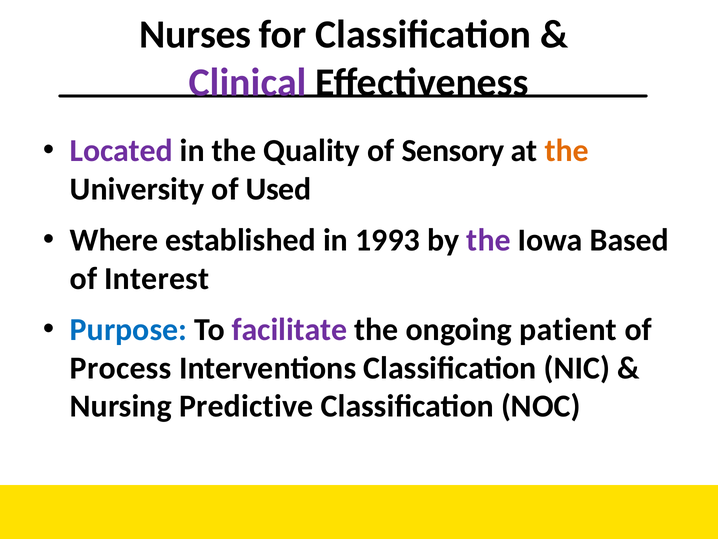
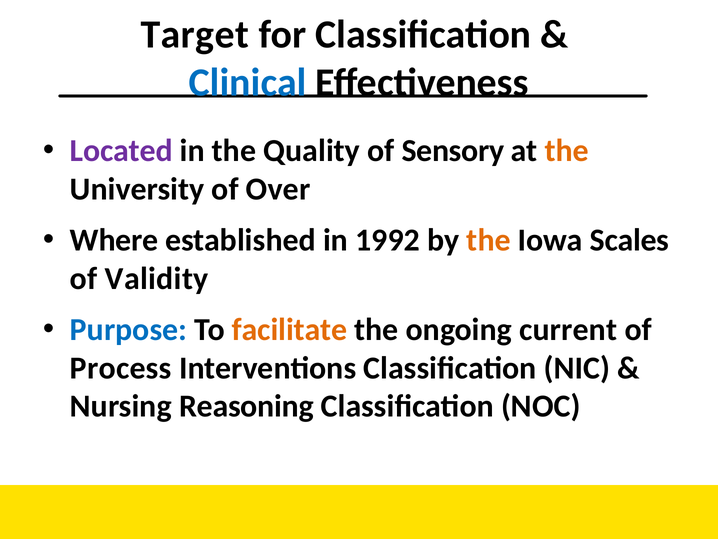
Nurses: Nurses -> Target (195, 34)
Clinical colour: purple -> blue (248, 82)
Used: Used -> Over (278, 189)
1993: 1993 -> 1992 (388, 240)
the colour: purple -> orange (489, 240)
Based: Based -> Scales (630, 240)
Interest: Interest -> Validity (157, 278)
facilitate colour: purple -> orange (290, 329)
patient: patient -> current (568, 329)
Predictive: Predictive -> Reasoning (246, 406)
